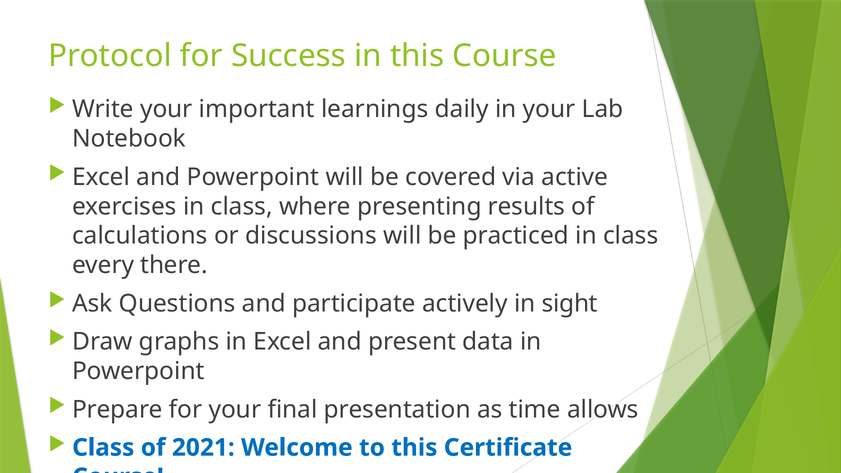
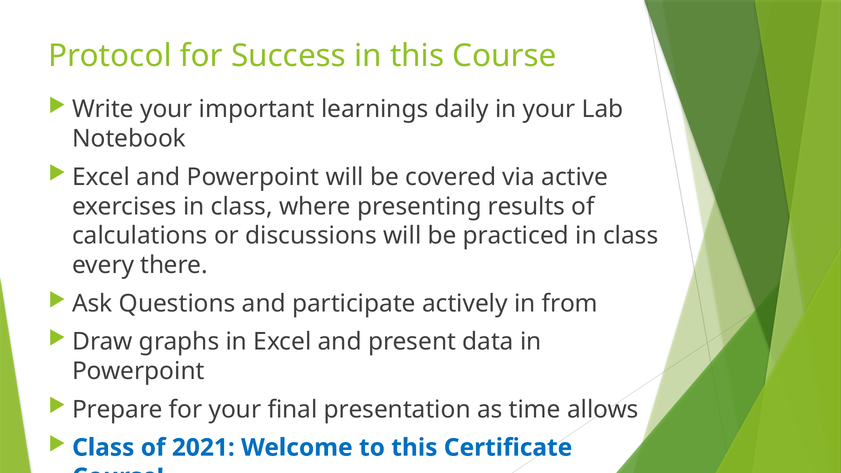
sight: sight -> from (570, 304)
